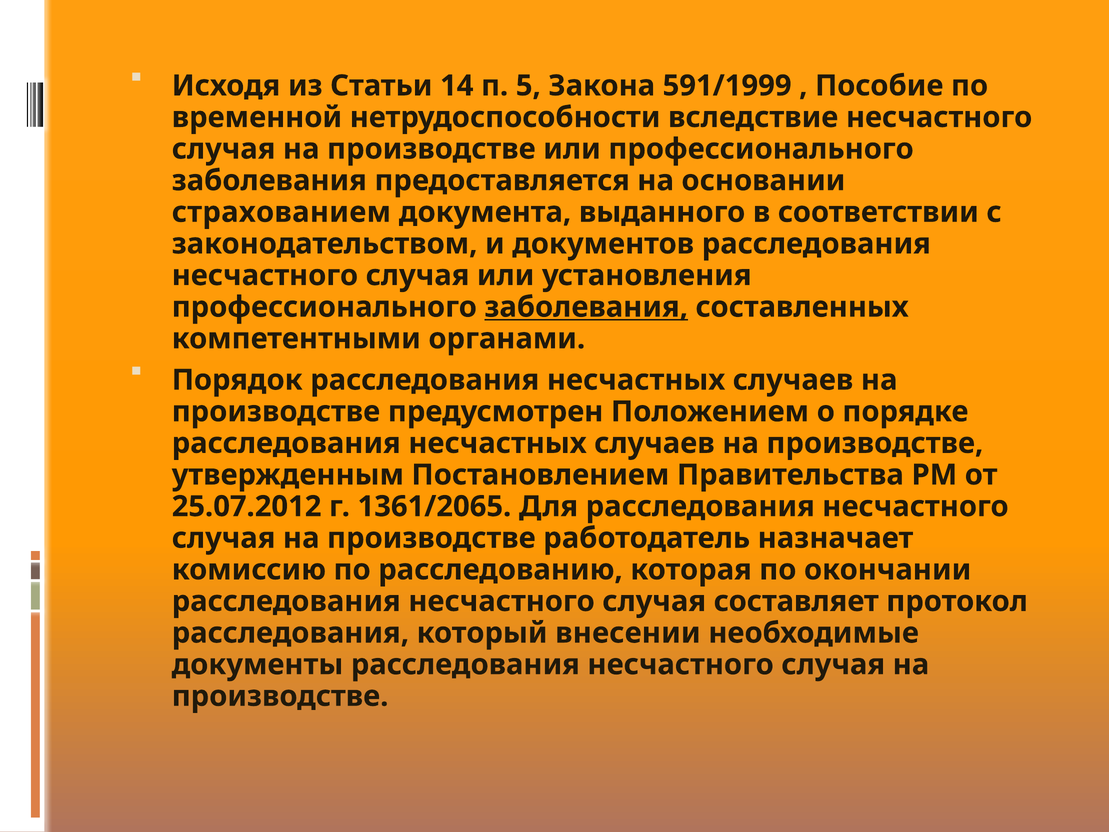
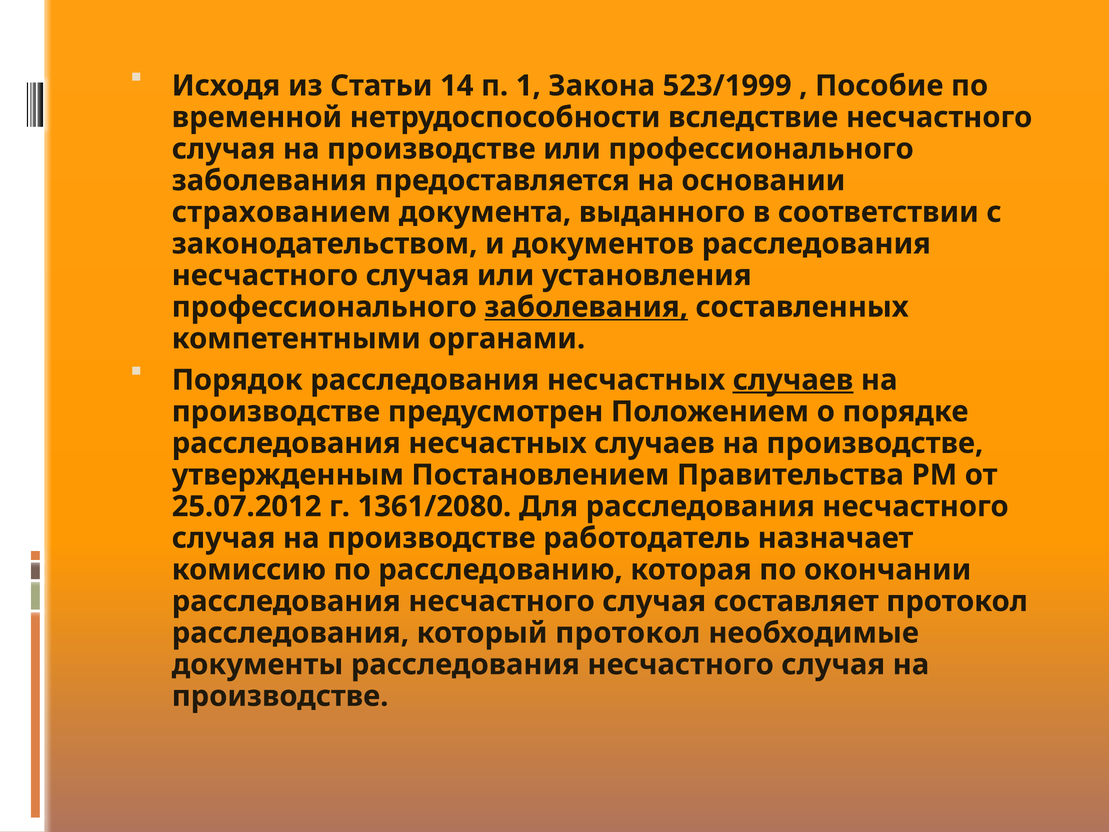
5: 5 -> 1 (528, 86)
591/1999: 591/1999 -> 523/1999 (727, 86)
случаев underline: none -> present (793, 380)
1361/2065: 1361/2065 -> 1361/2080 (434, 506)
который внесении: внесении -> протокол (628, 633)
